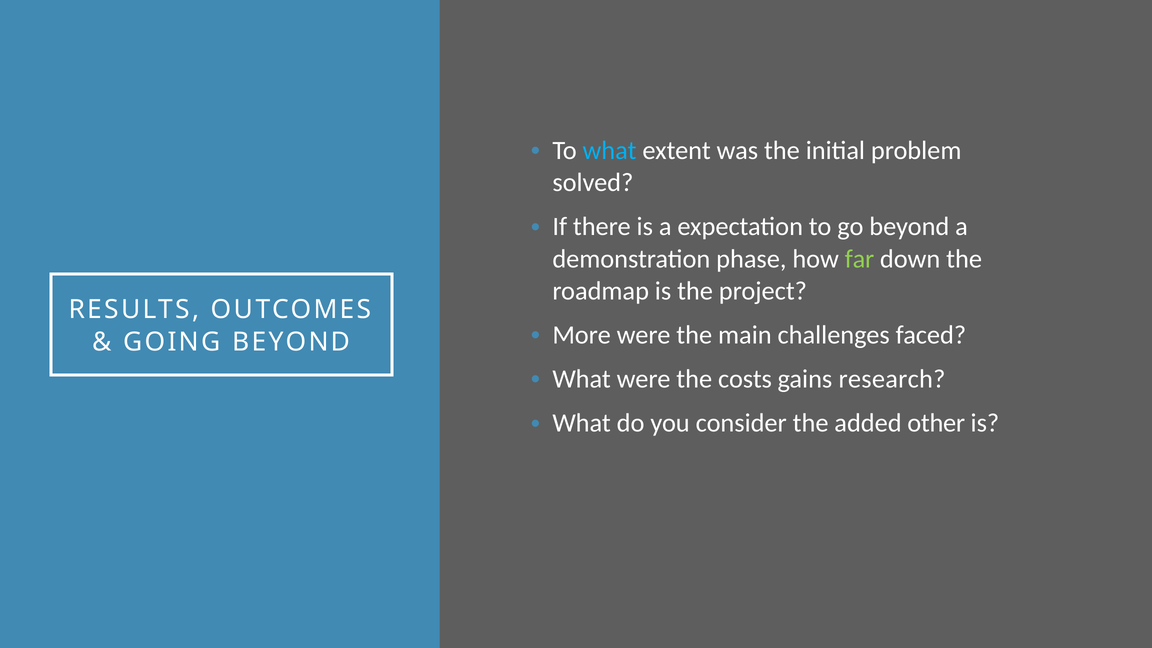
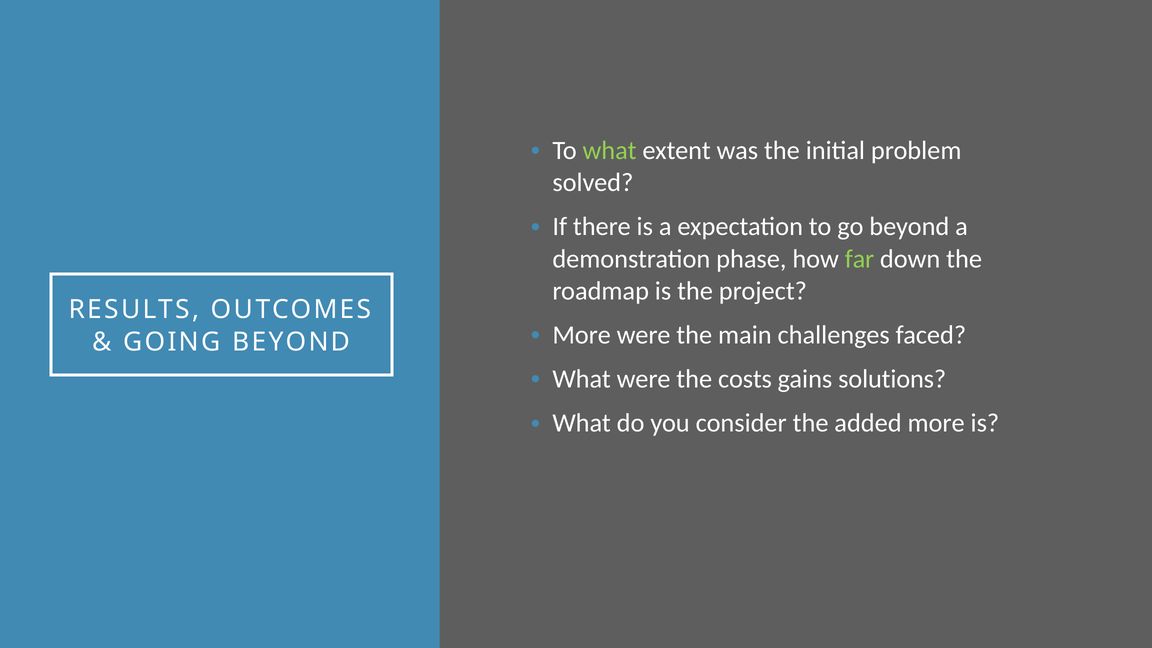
what colour: light blue -> light green (610, 150)
research: research -> solutions (892, 379)
added other: other -> more (936, 423)
